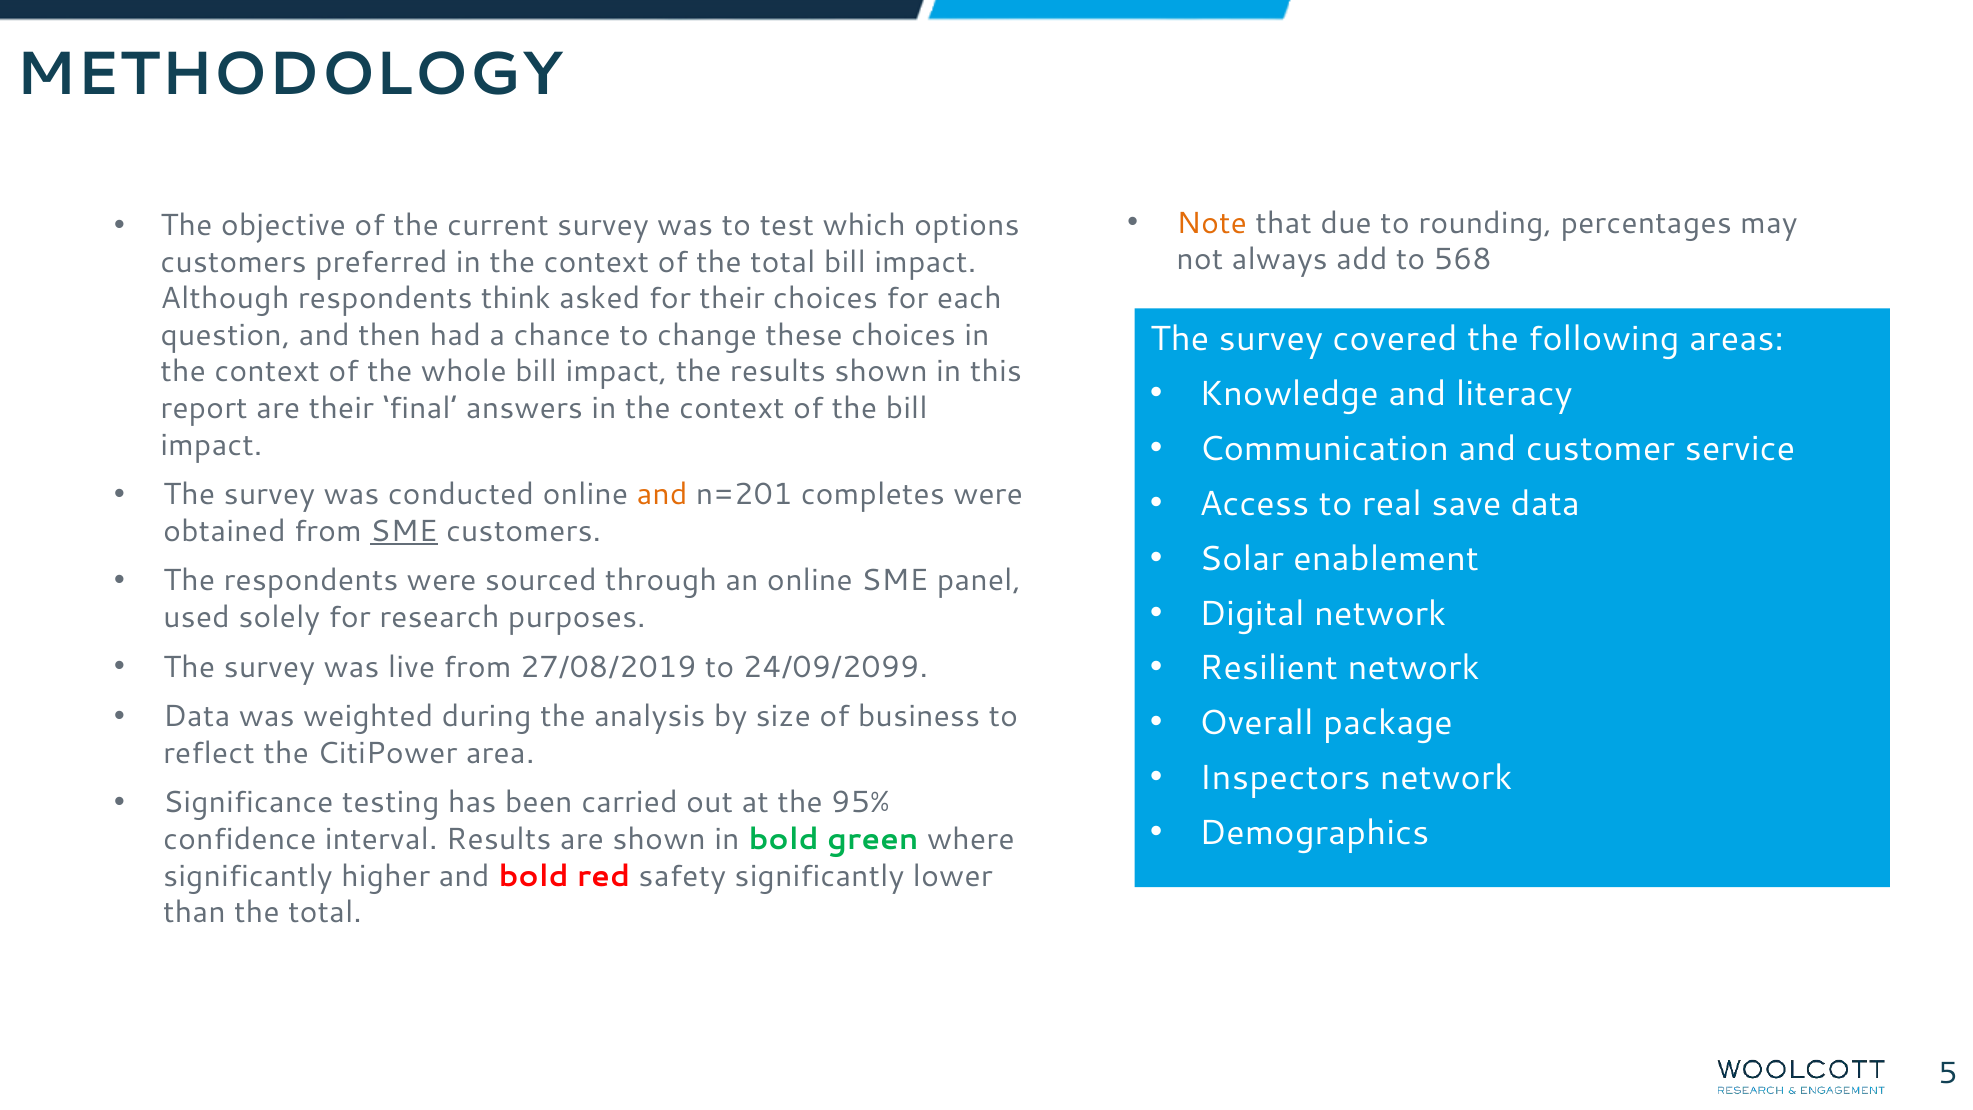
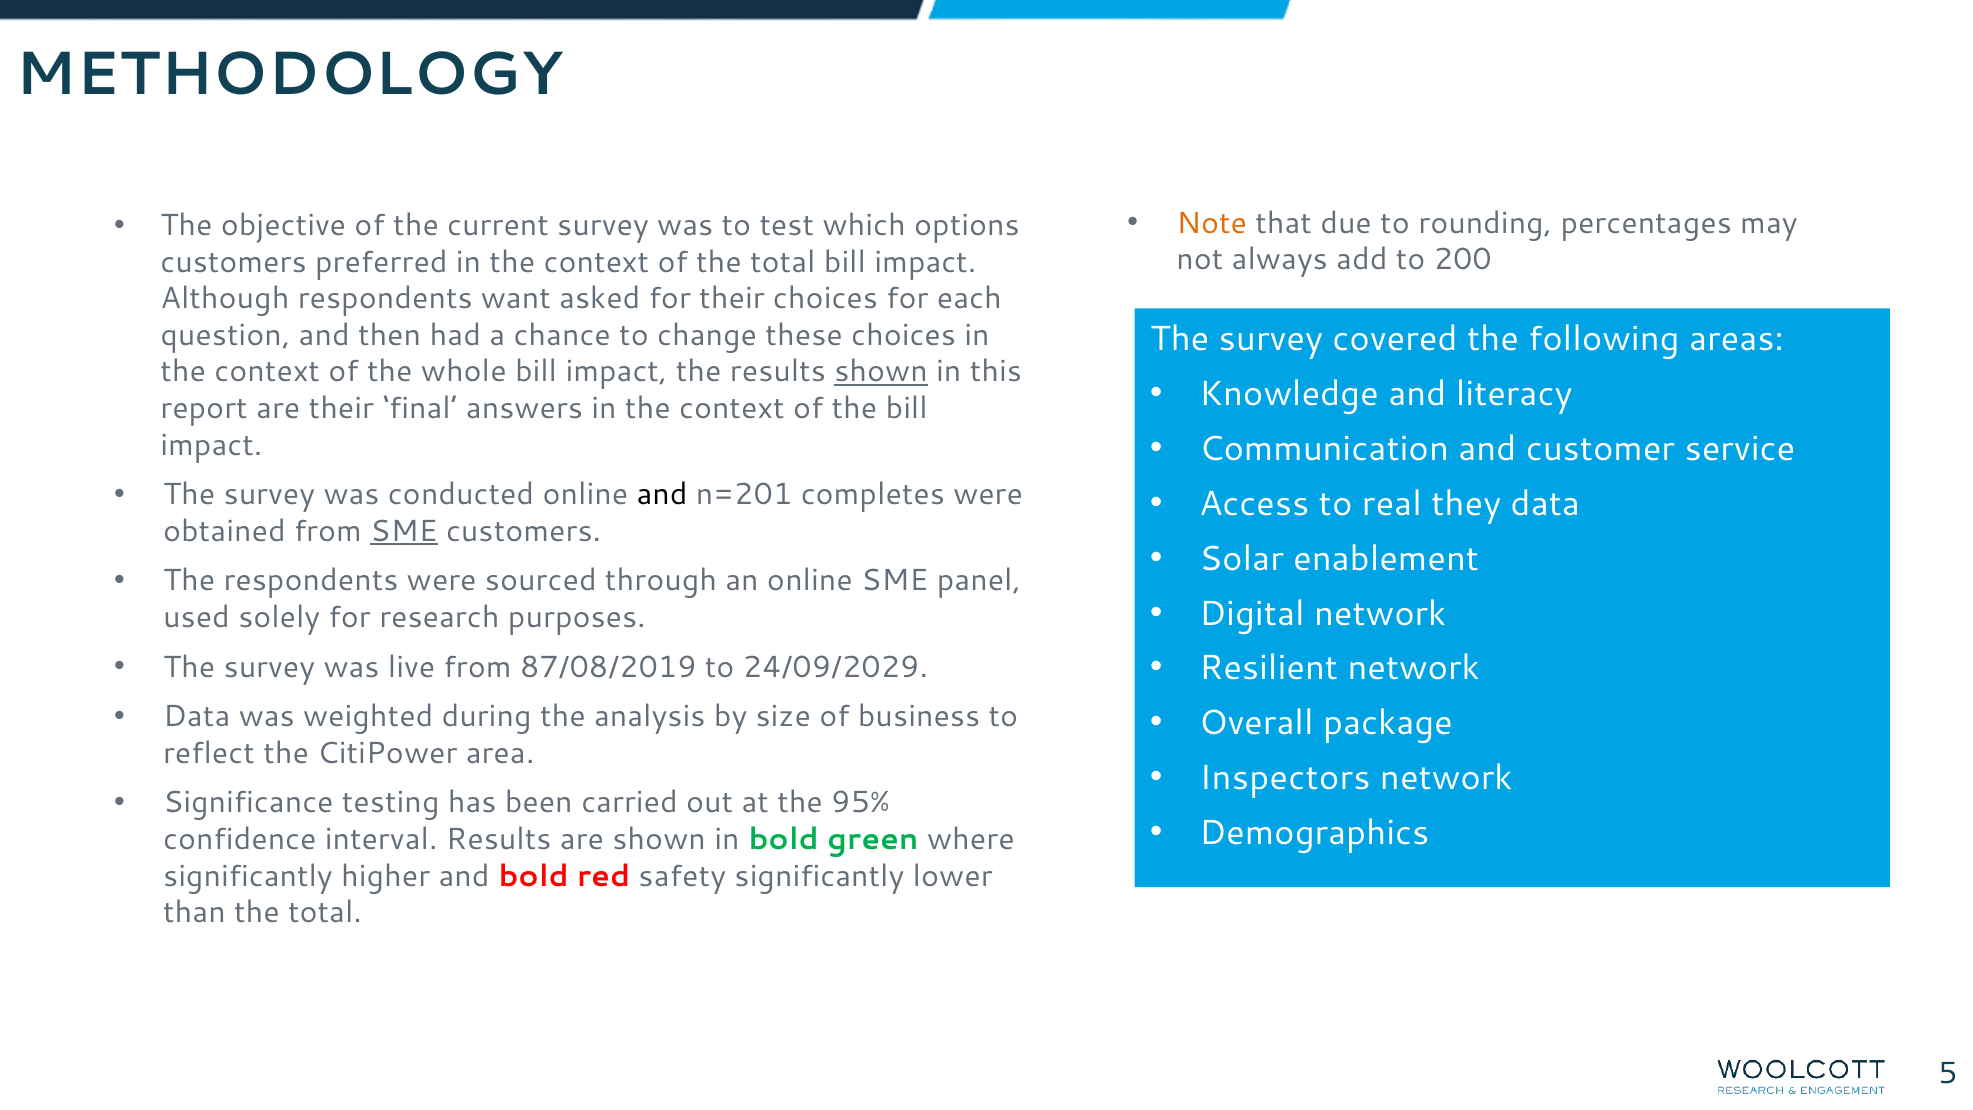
568: 568 -> 200 (1463, 260)
think: think -> want (516, 299)
shown underline: none -> present (881, 372)
and colour: orange -> black (662, 495)
save: save -> they (1466, 504)
27/08/2019: 27/08/2019 -> 87/08/2019 (608, 667)
24/09/2099: 24/09/2099 -> 24/09/2029 (835, 667)
